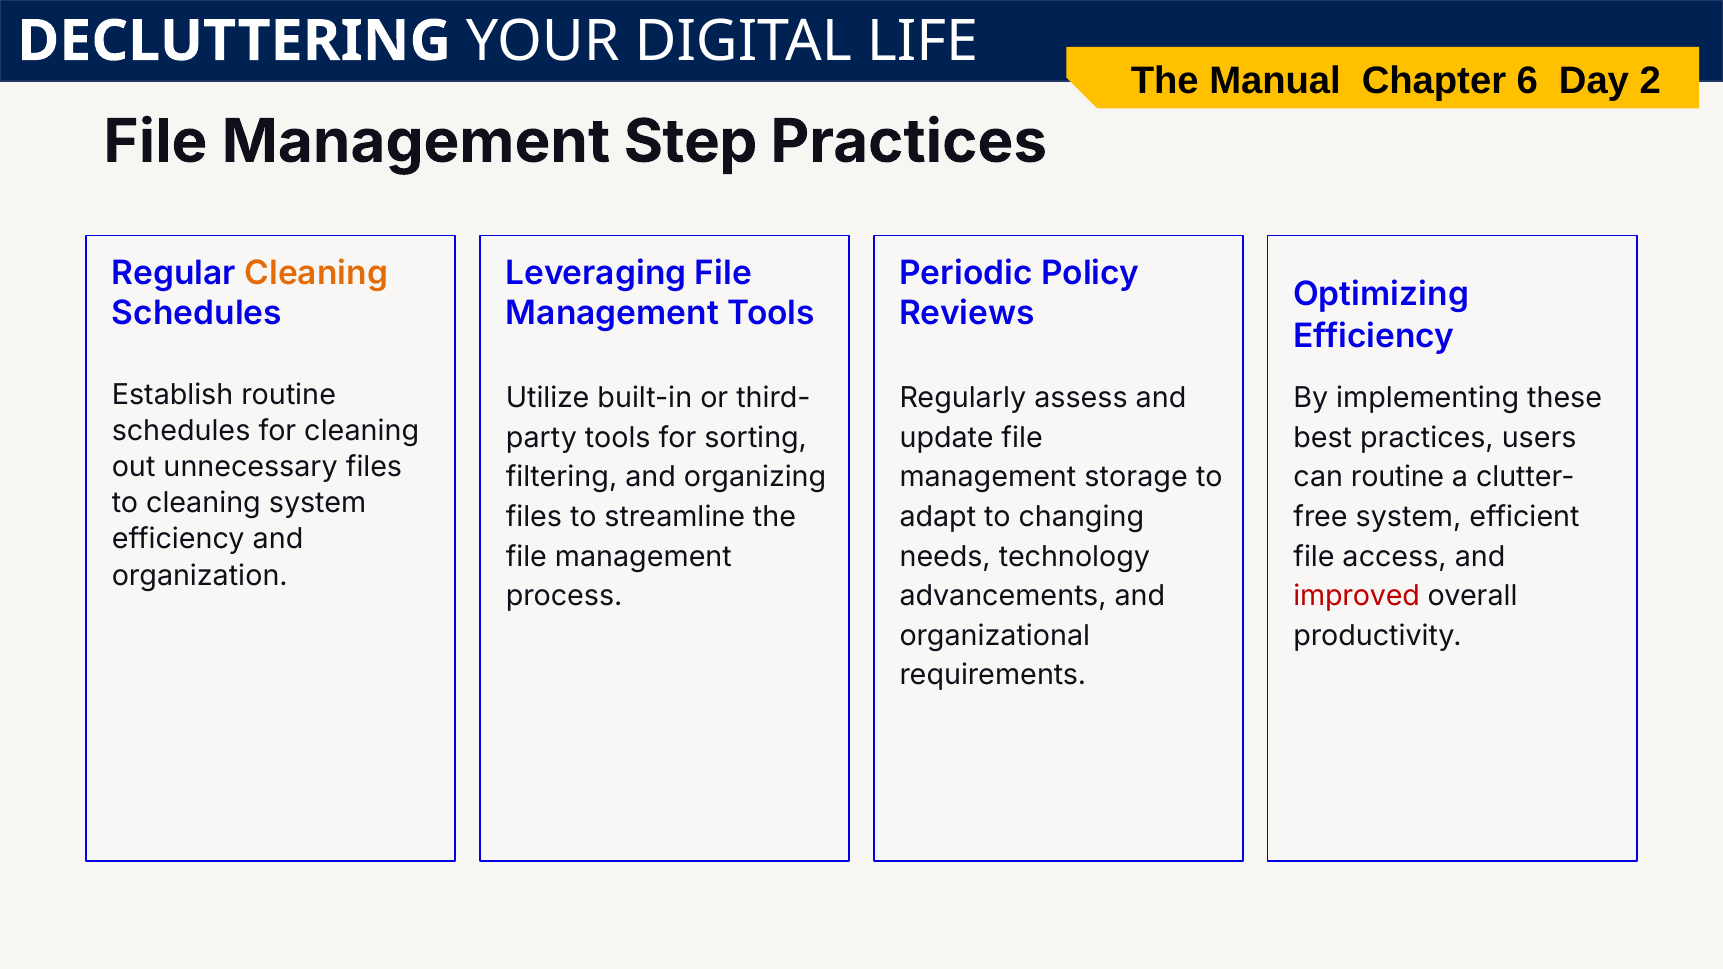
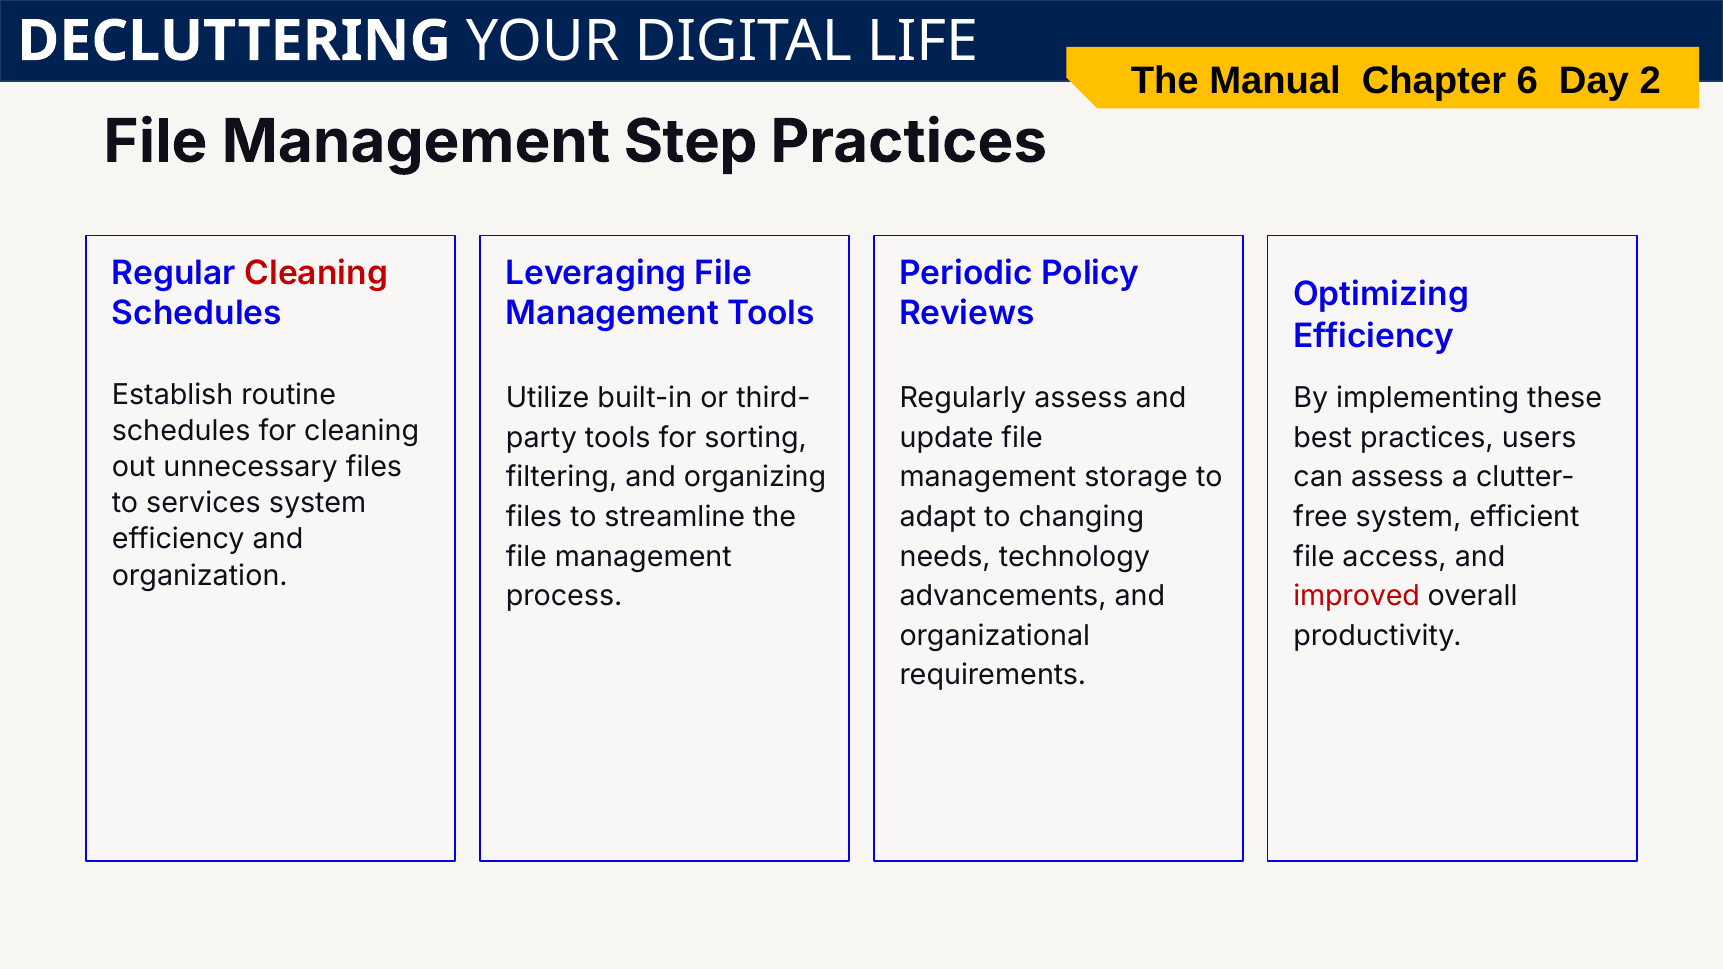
Cleaning colour: orange -> red (316, 274)
can routine: routine -> assess (1397, 478)
to cleaning: cleaning -> services (203, 503)
